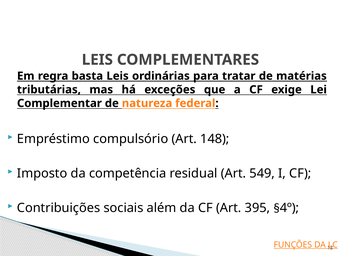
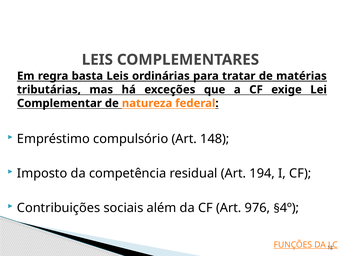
549: 549 -> 194 (262, 173)
395: 395 -> 976 (257, 208)
